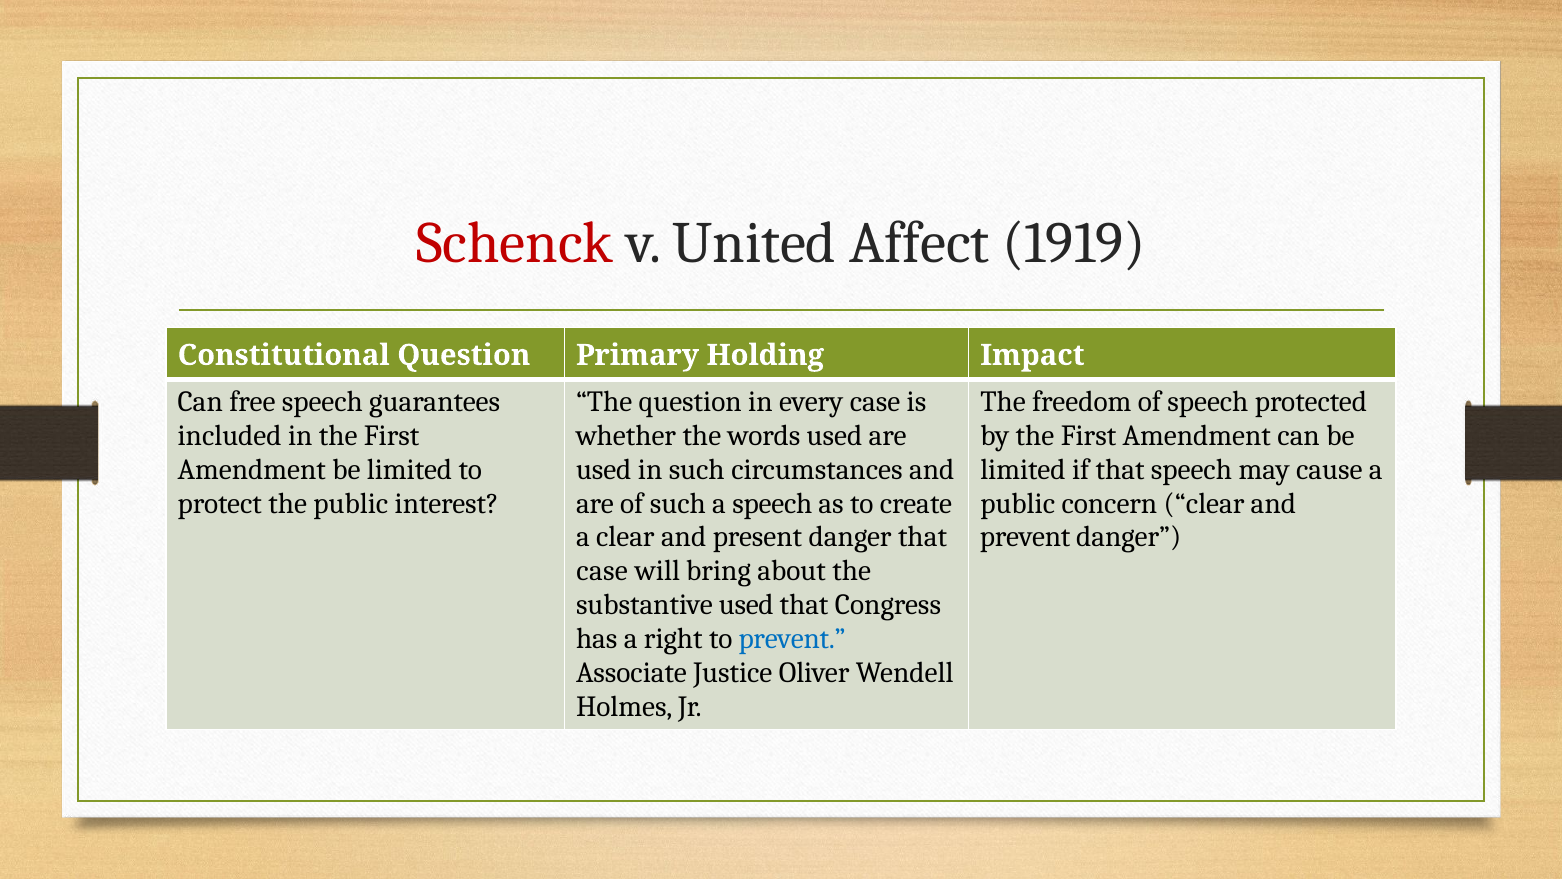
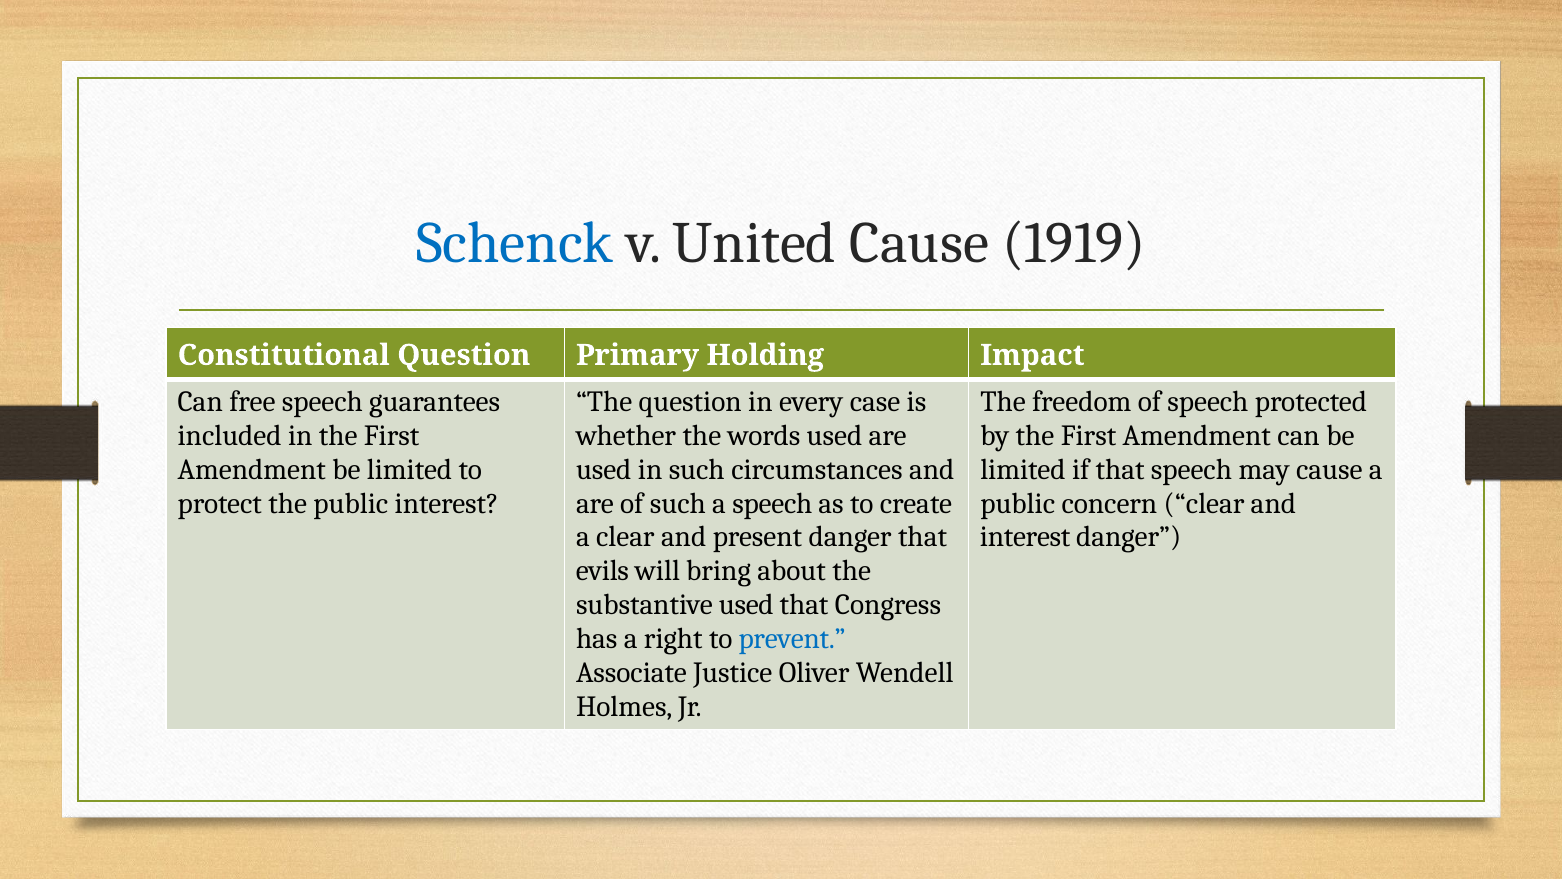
Schenck colour: red -> blue (515, 243)
United Affect: Affect -> Cause (919, 243)
prevent: prevent -> interest (1025, 537)
case: case -> evils (602, 571)
